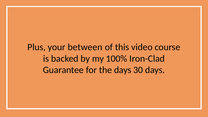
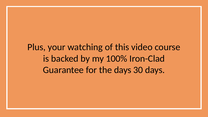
between: between -> watching (85, 47)
